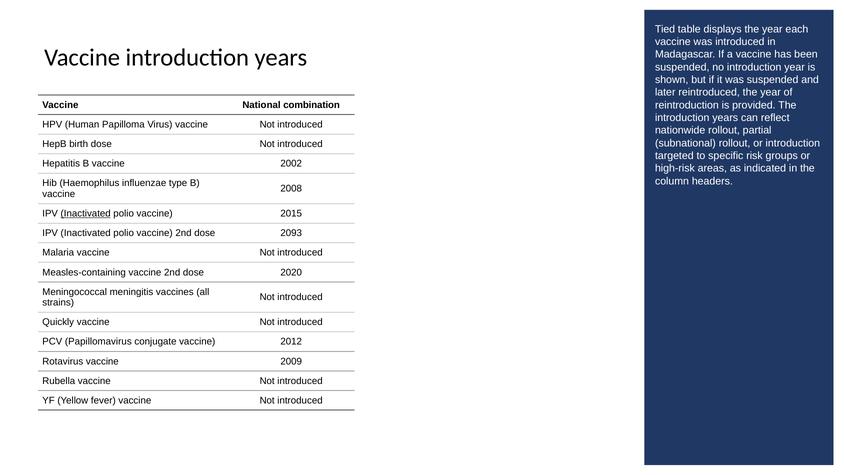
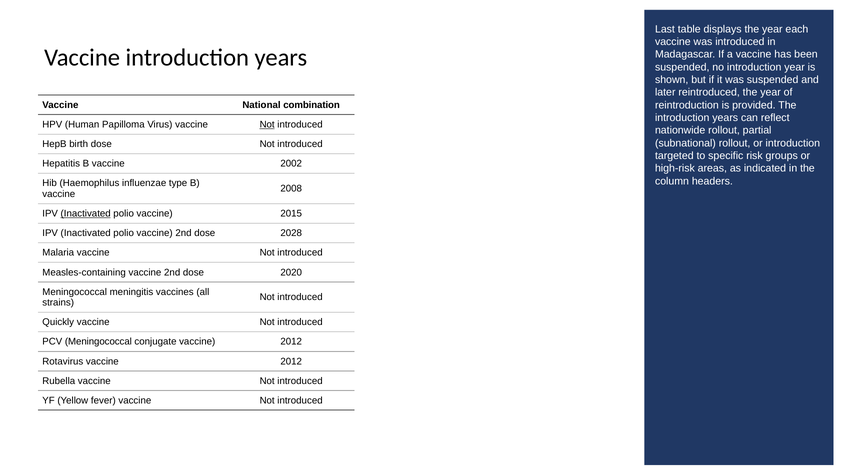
Tied: Tied -> Last (665, 29)
Not underline: none -> present (267, 124)
2093: 2093 -> 2028 (291, 233)
PCV Papillomavirus: Papillomavirus -> Meningococcal (98, 342)
Rotavirus vaccine 2009: 2009 -> 2012 (291, 361)
